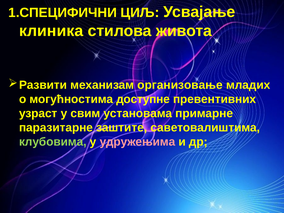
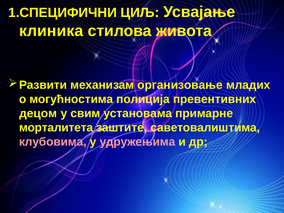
доступне: доступне -> полиција (143, 99)
узраст: узраст -> децом (38, 113)
паразитарне: паразитарне -> морталитета (56, 128)
клубовима colour: light green -> pink (53, 142)
